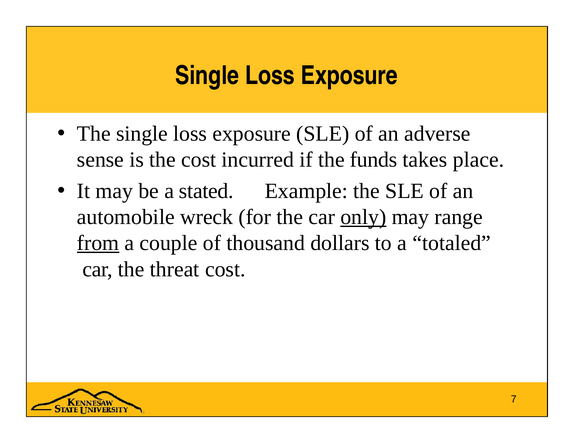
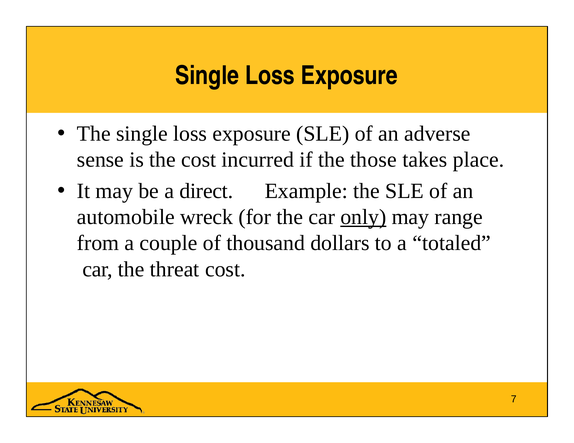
funds: funds -> those (373, 160)
stated: stated -> direct (206, 191)
from underline: present -> none (98, 243)
